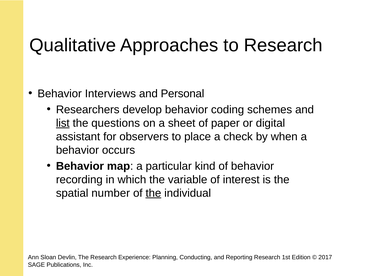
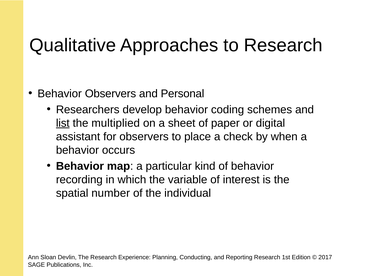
Behavior Interviews: Interviews -> Observers (110, 94)
questions: questions -> multiplied (116, 123)
the underline: present -> none (153, 193)
